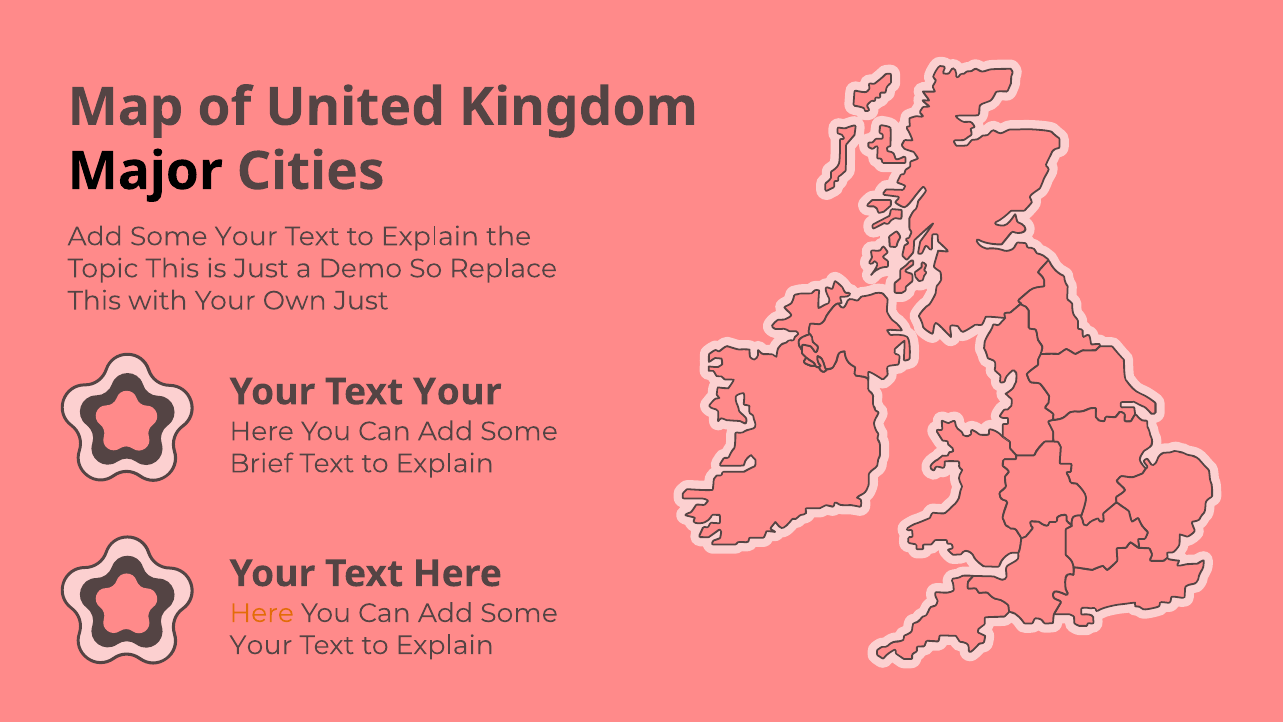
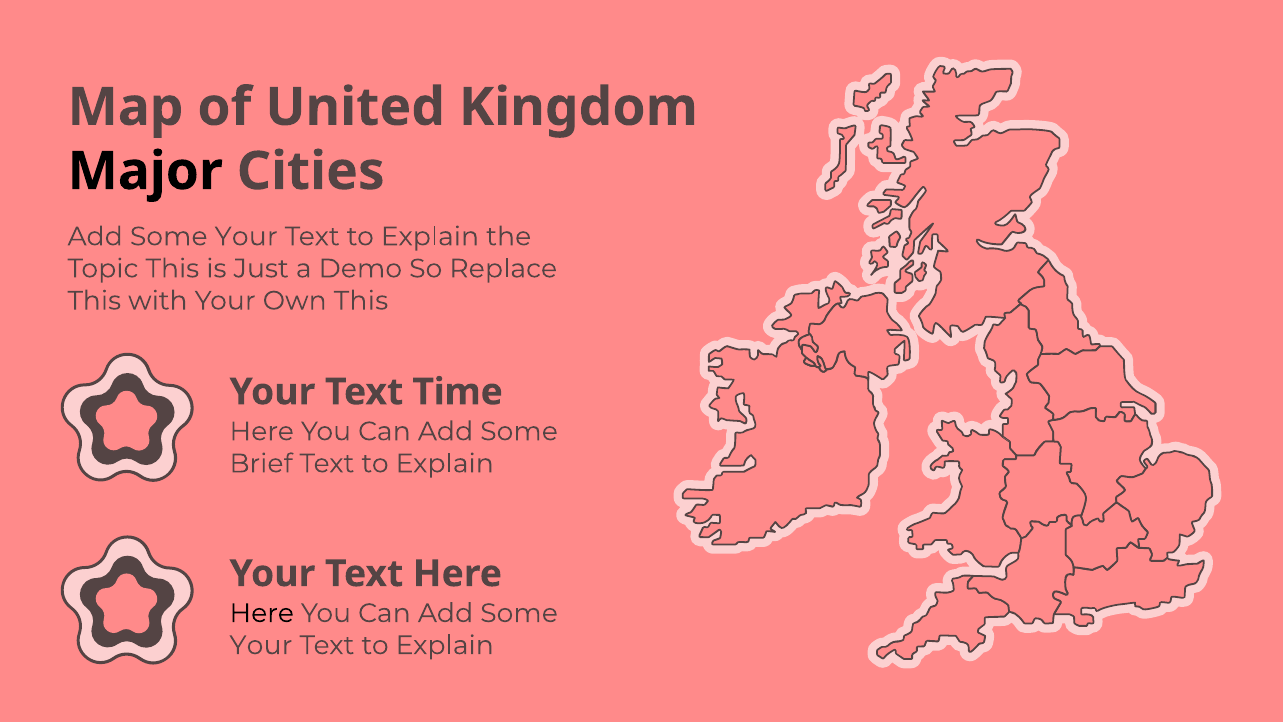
Own Just: Just -> This (361, 301)
Text Your: Your -> Time (458, 392)
Here colour: orange -> black (262, 613)
